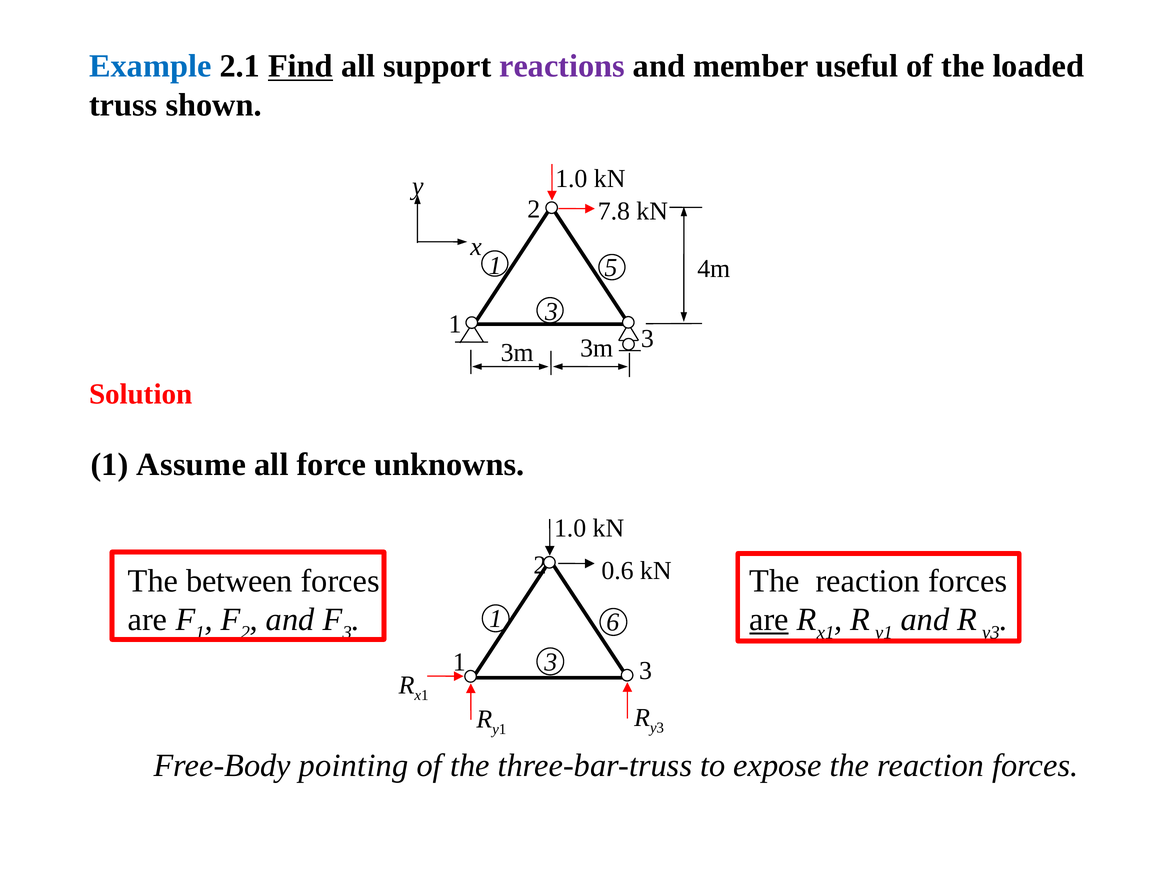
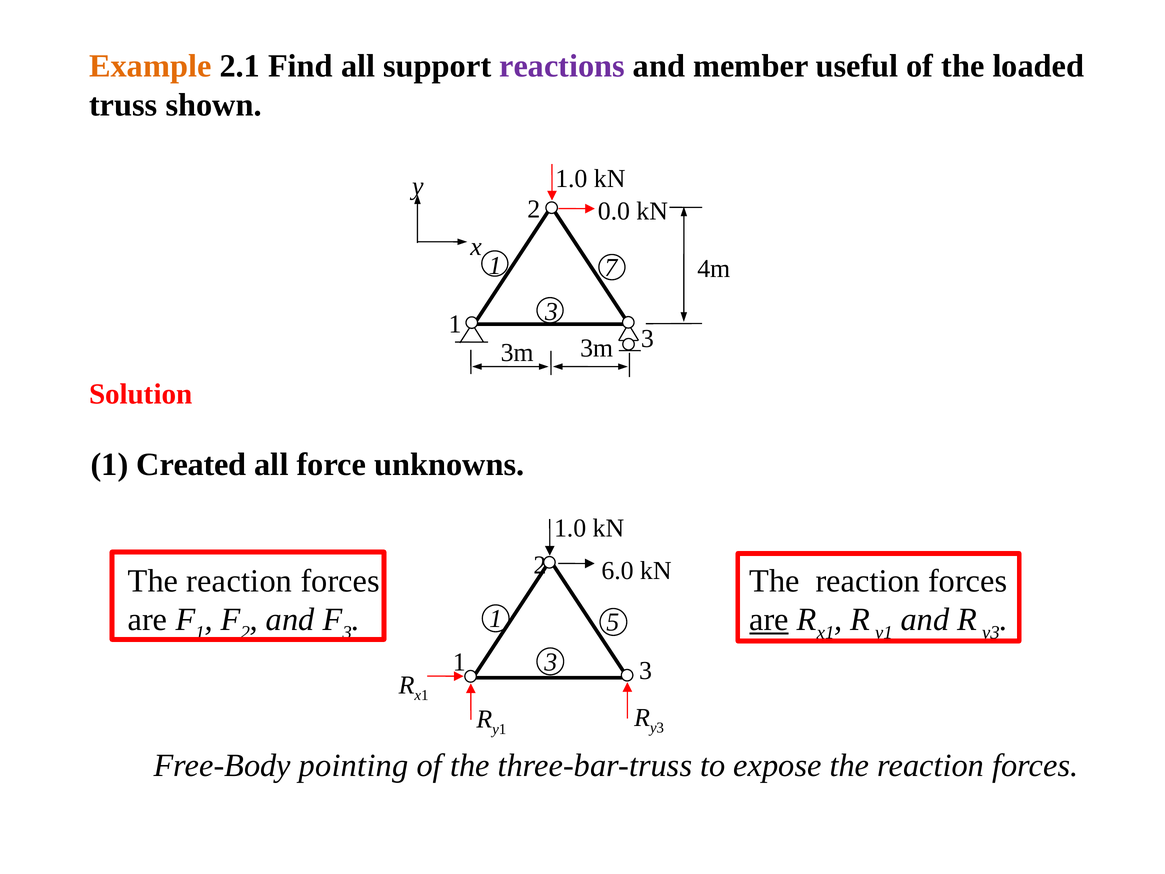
Example colour: blue -> orange (150, 66)
Find underline: present -> none (301, 66)
7.8: 7.8 -> 0.0 (614, 211)
5: 5 -> 7 (611, 268)
Assume: Assume -> Created (191, 464)
0.6: 0.6 -> 6.0 (617, 571)
between: between -> reaction (239, 581)
6: 6 -> 5 (613, 622)
